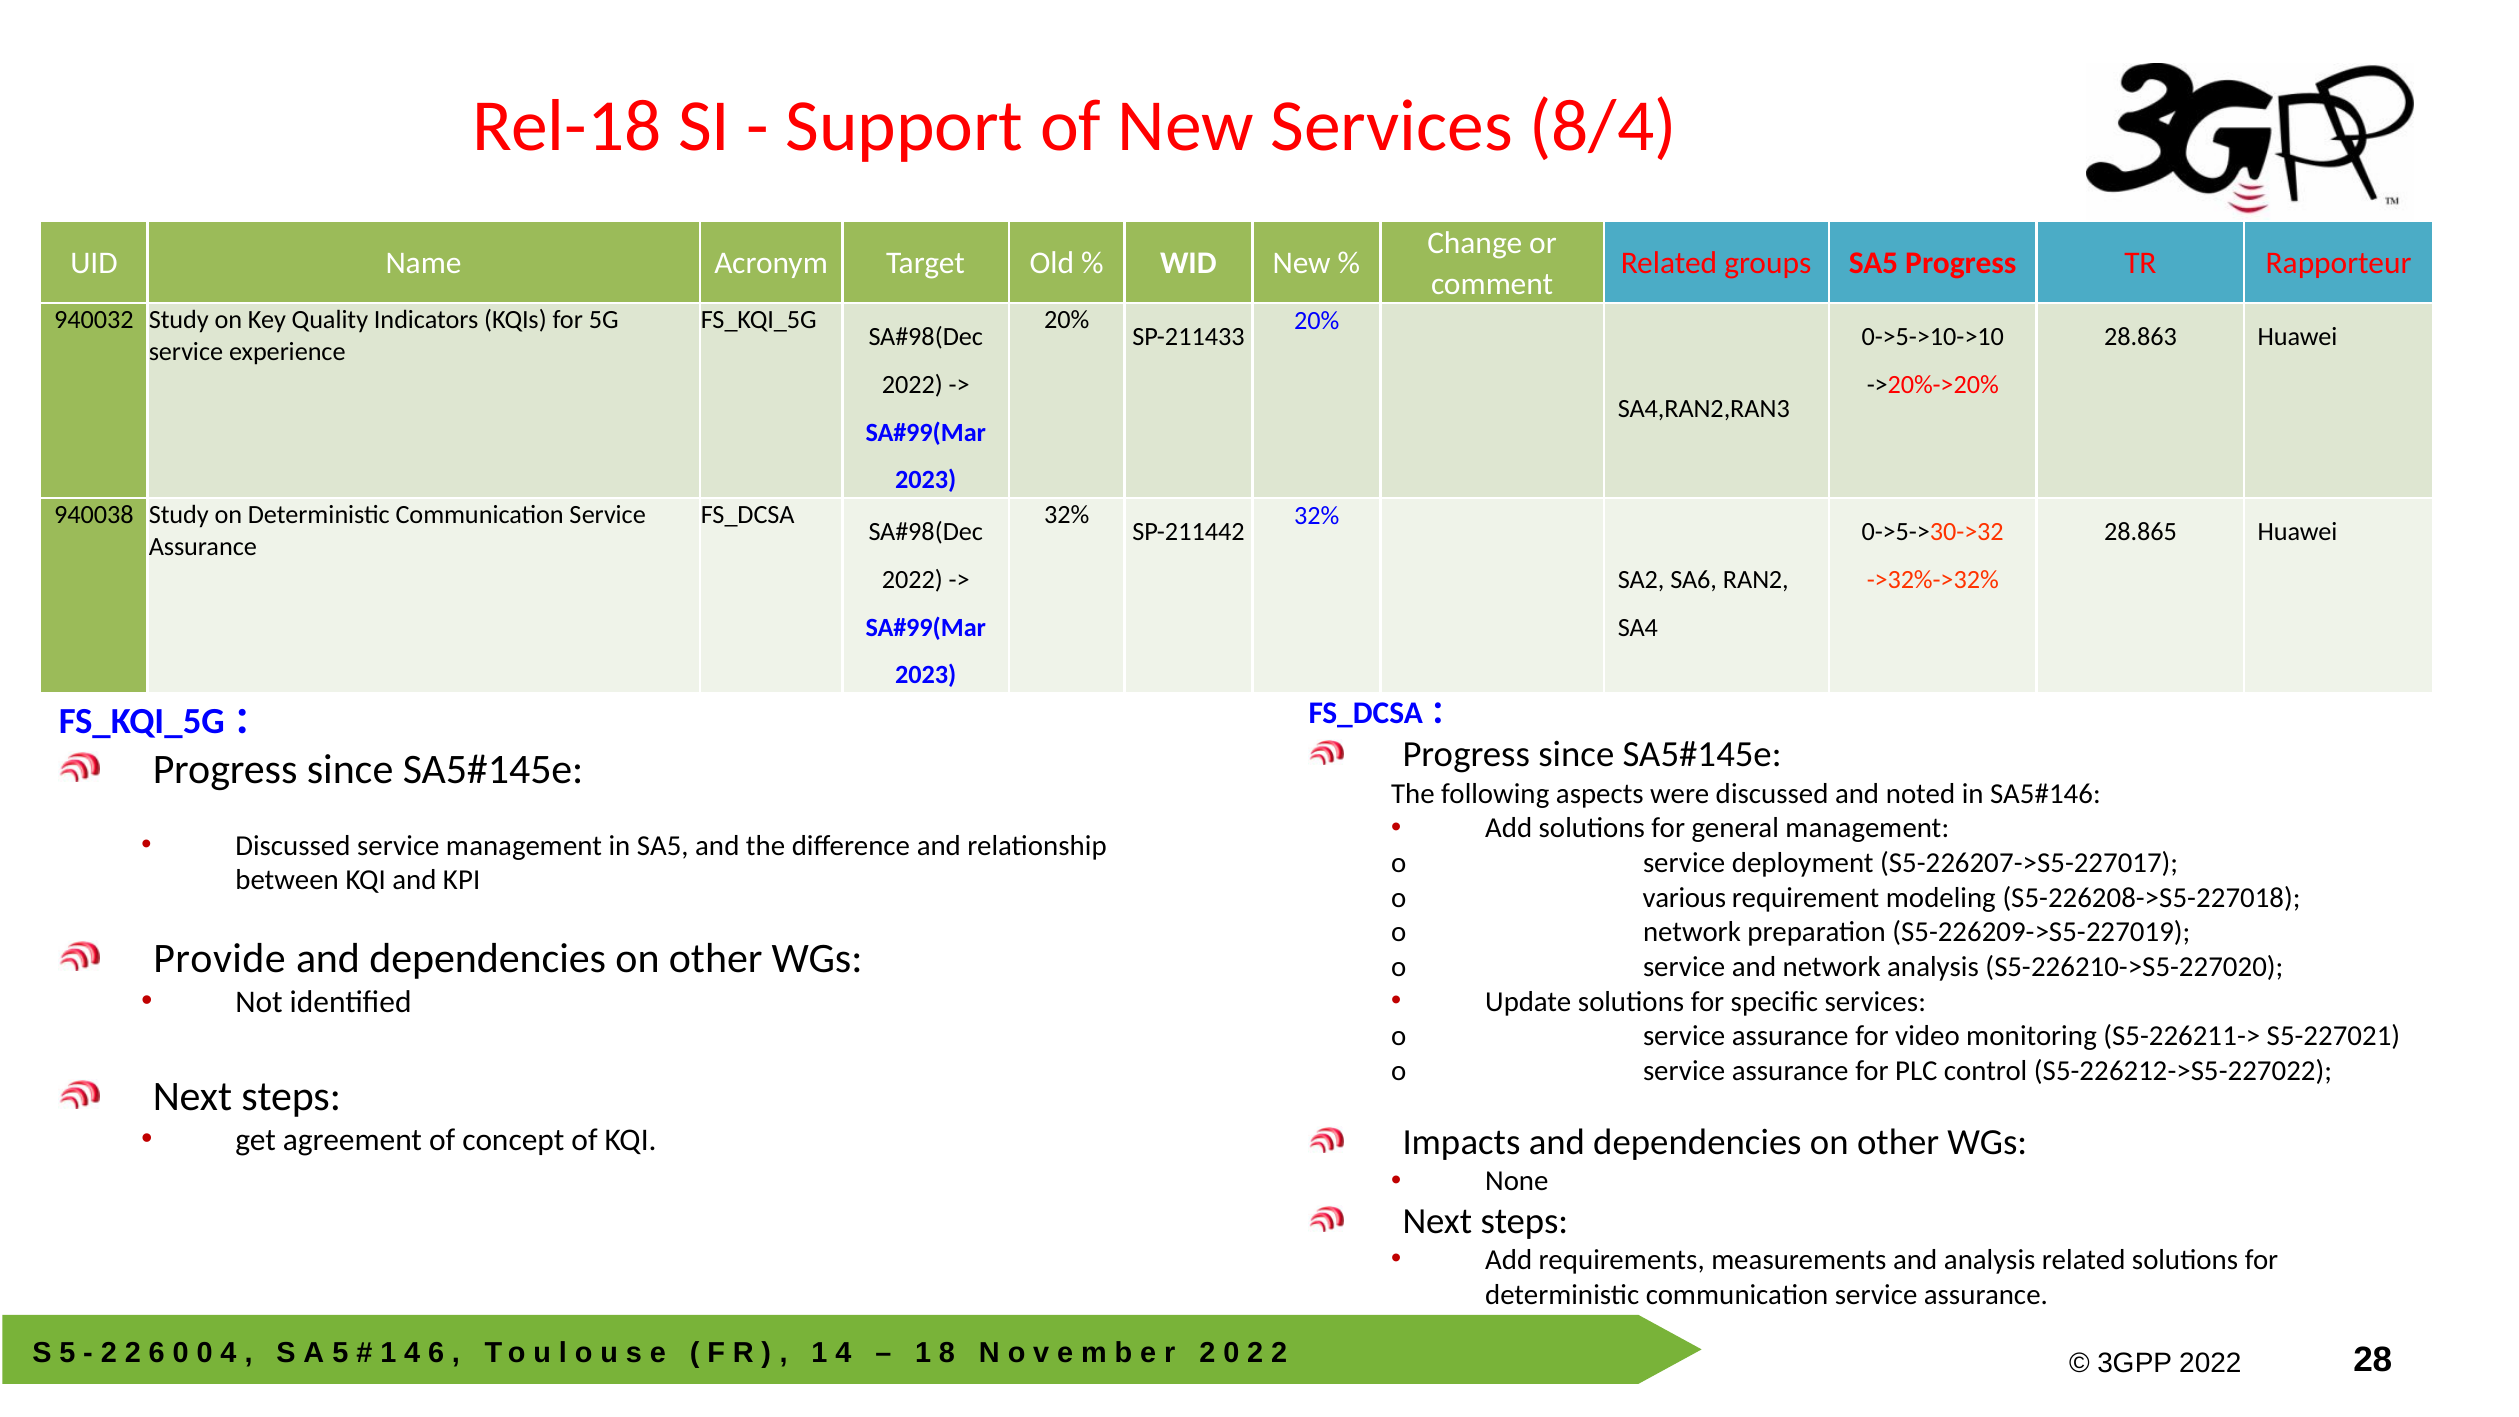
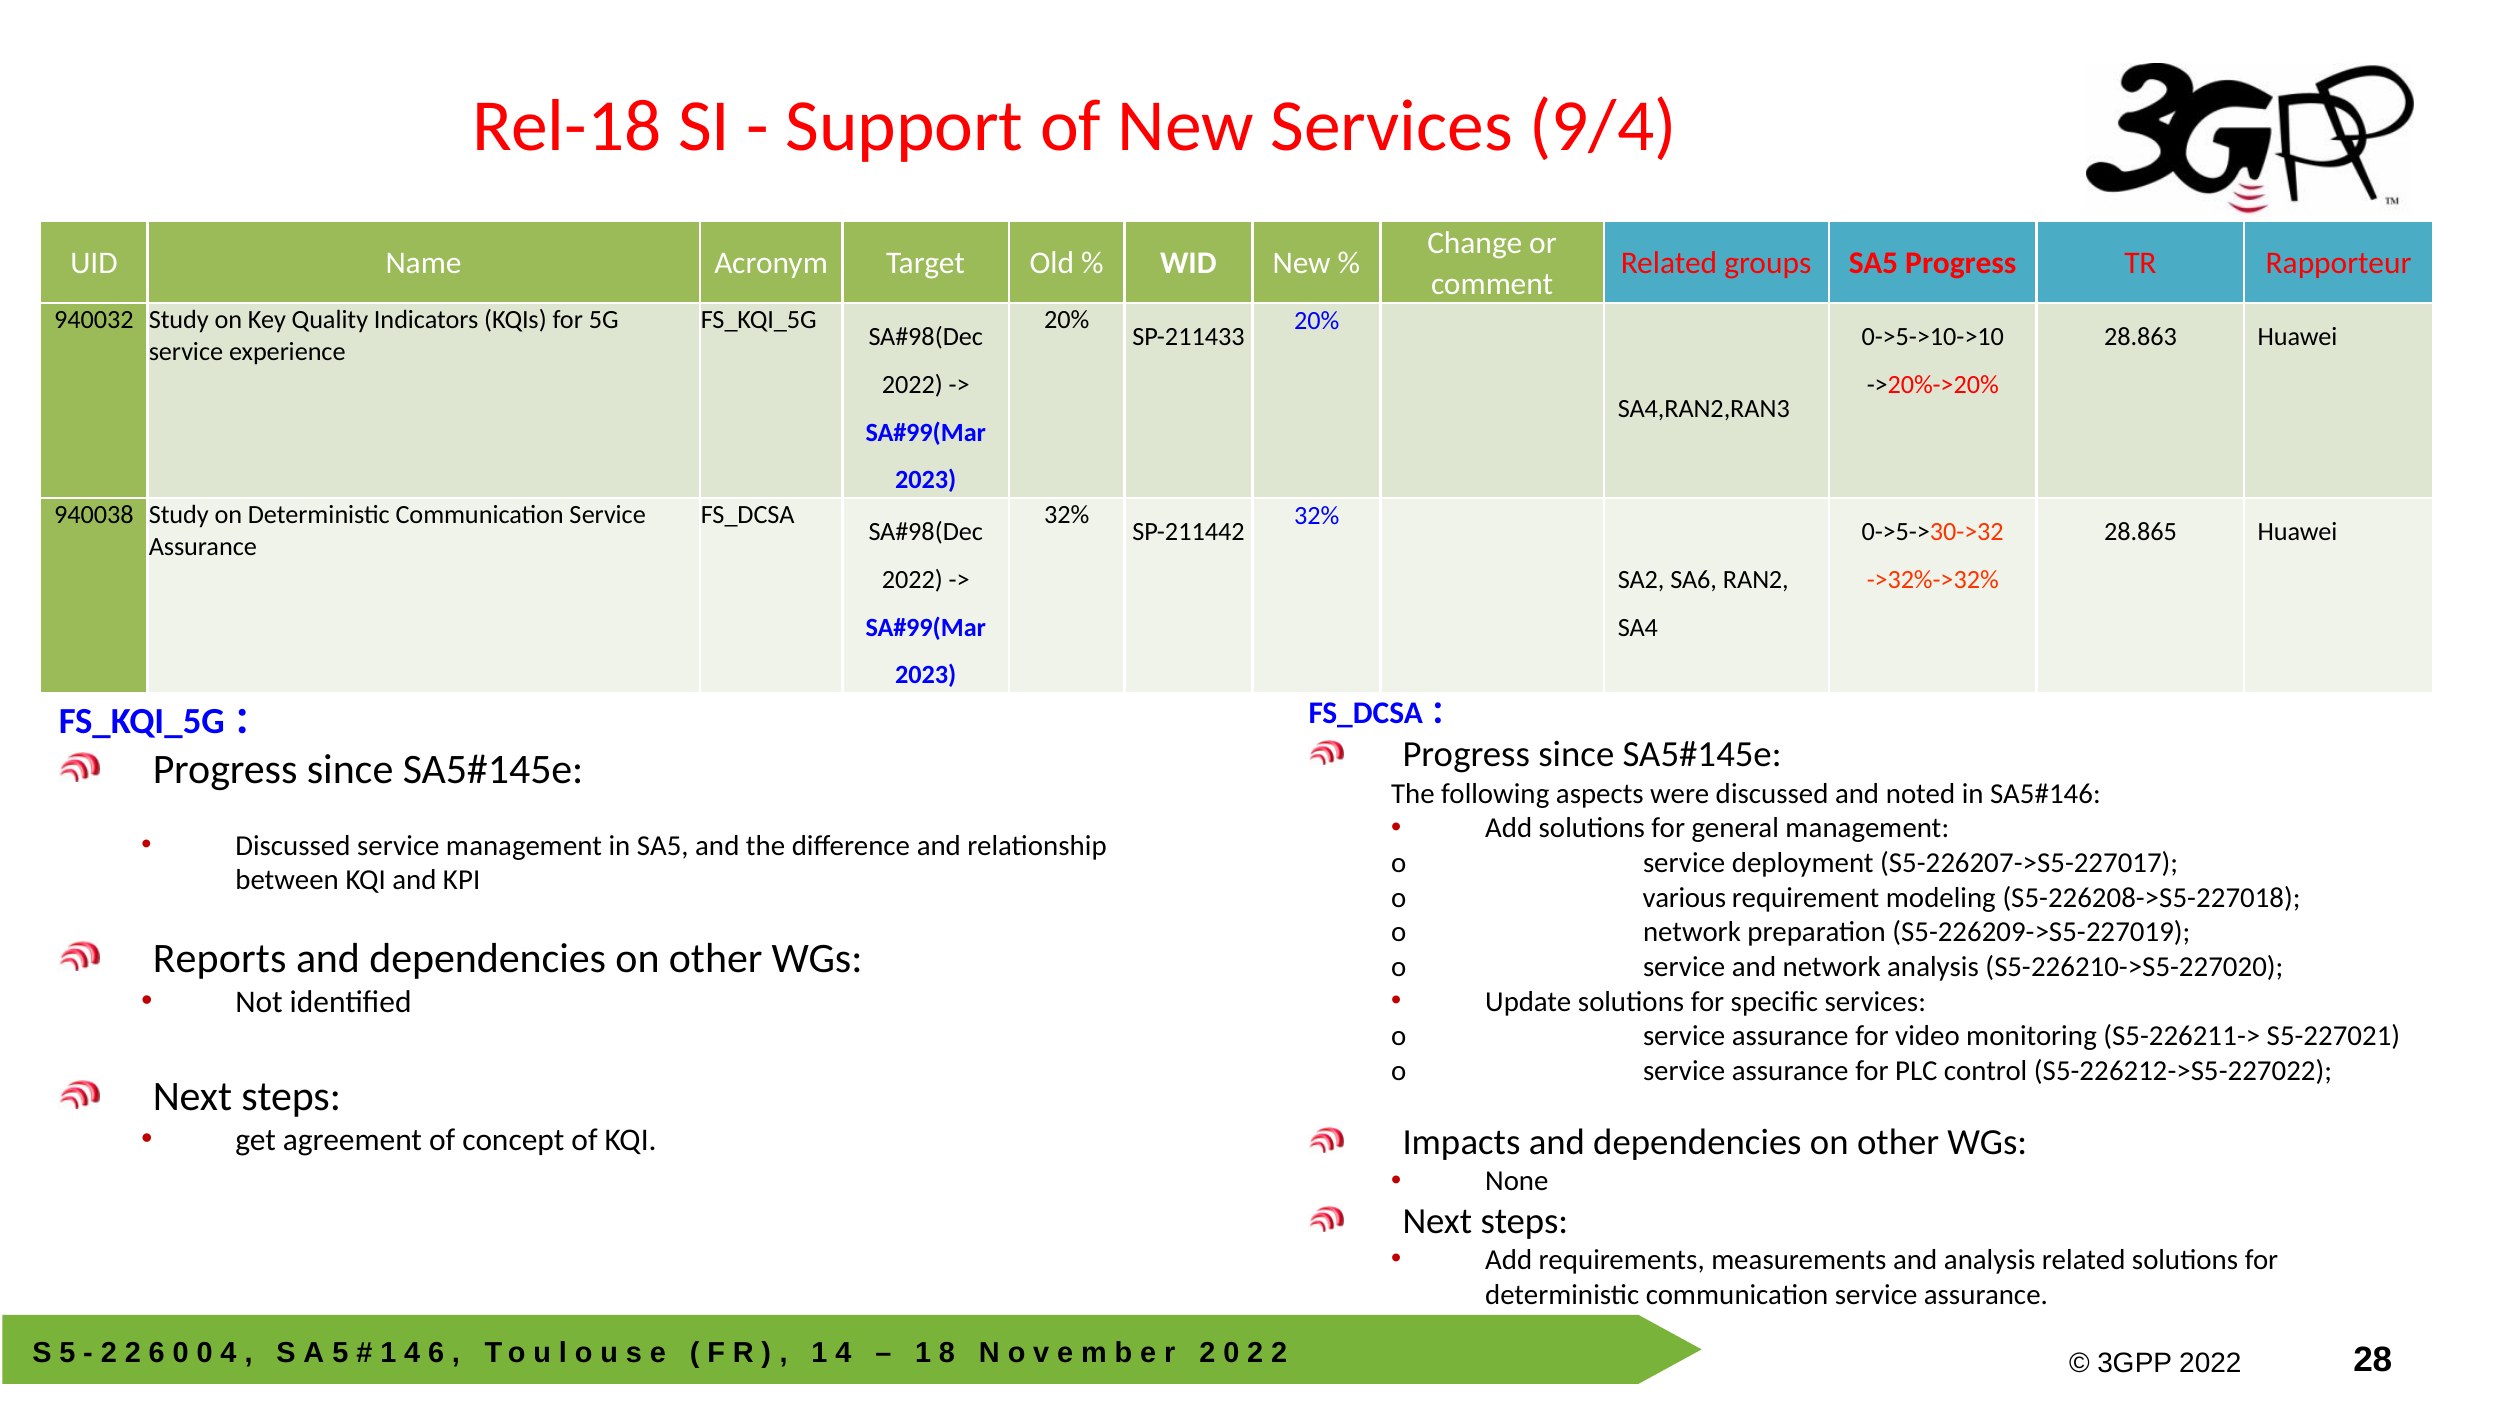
8/4: 8/4 -> 9/4 (1603, 126)
Provide: Provide -> Reports (220, 958)
